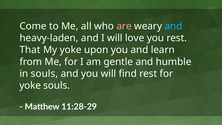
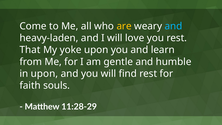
are colour: pink -> yellow (124, 26)
in souls: souls -> upon (44, 74)
yoke: yoke -> faith (30, 85)
